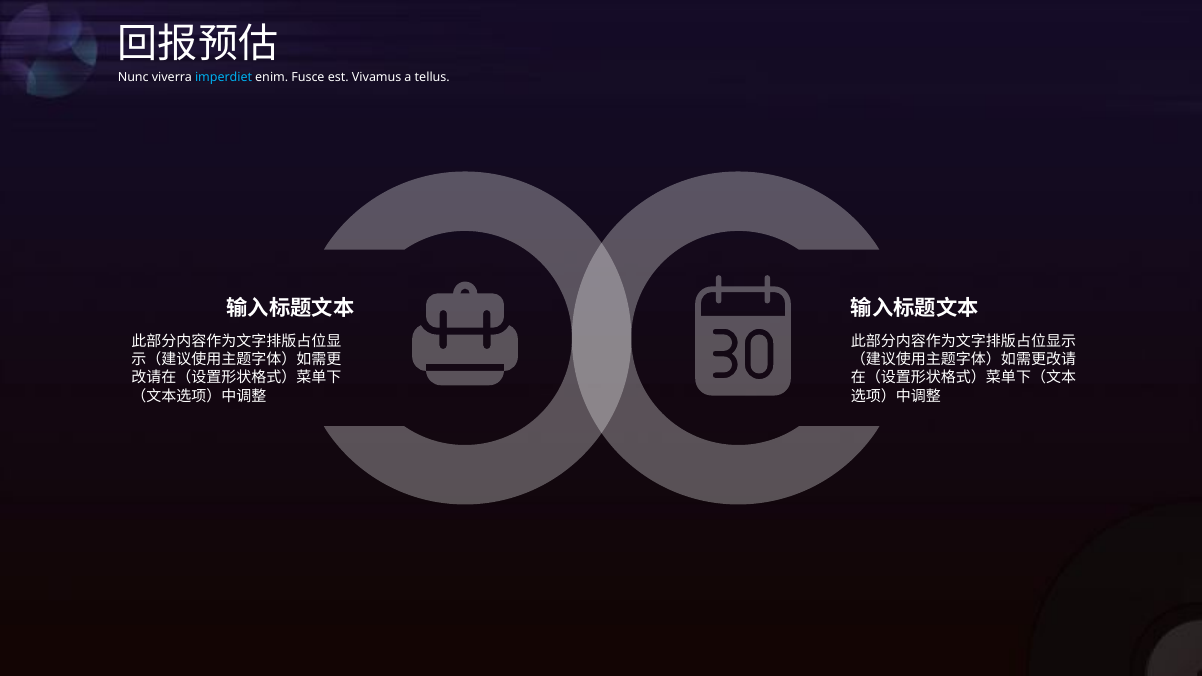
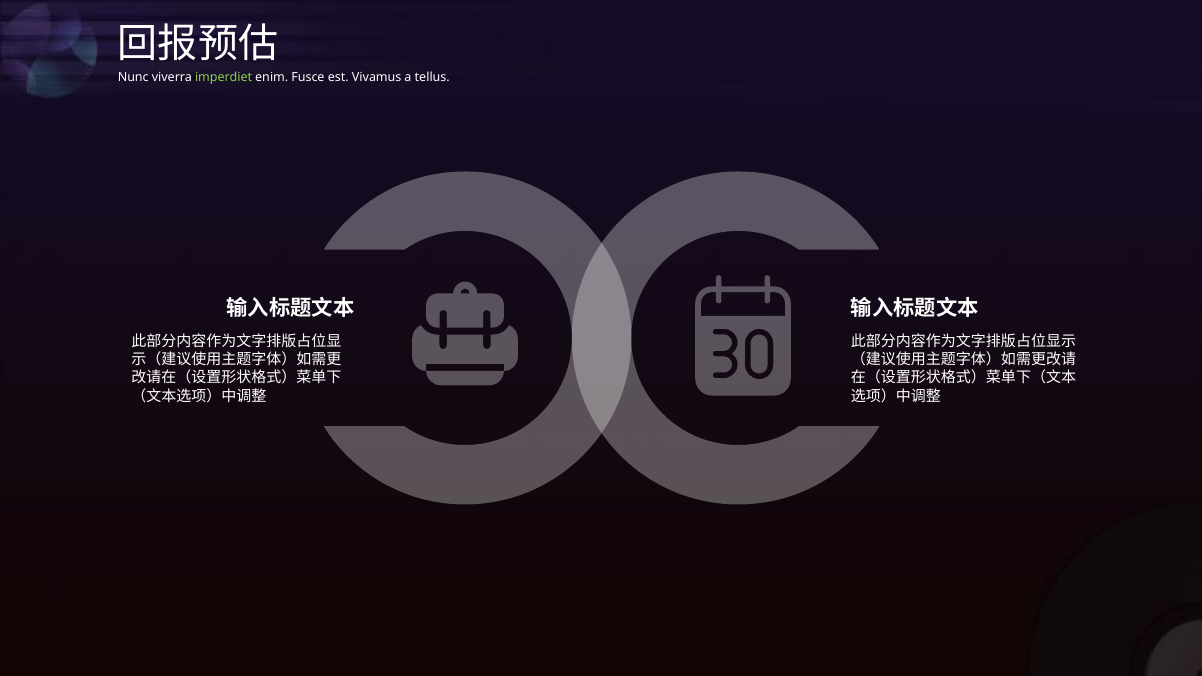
imperdiet colour: light blue -> light green (224, 77)
